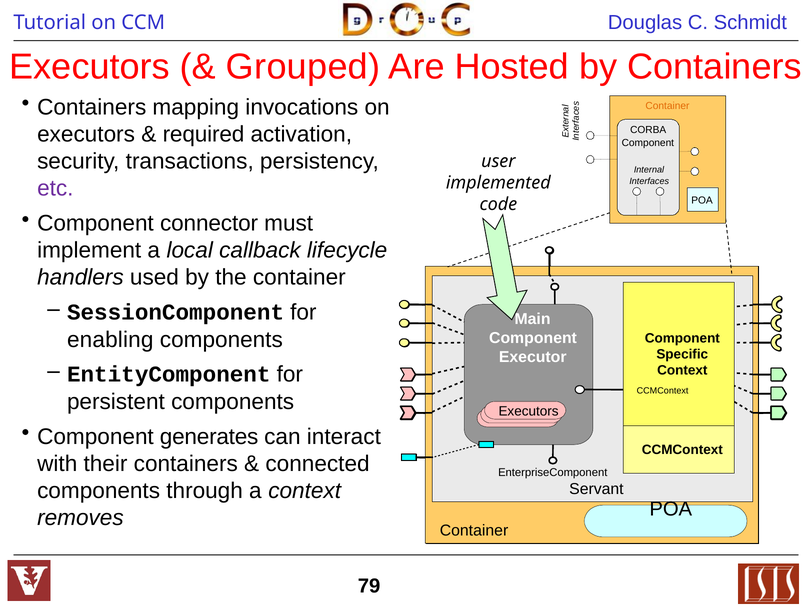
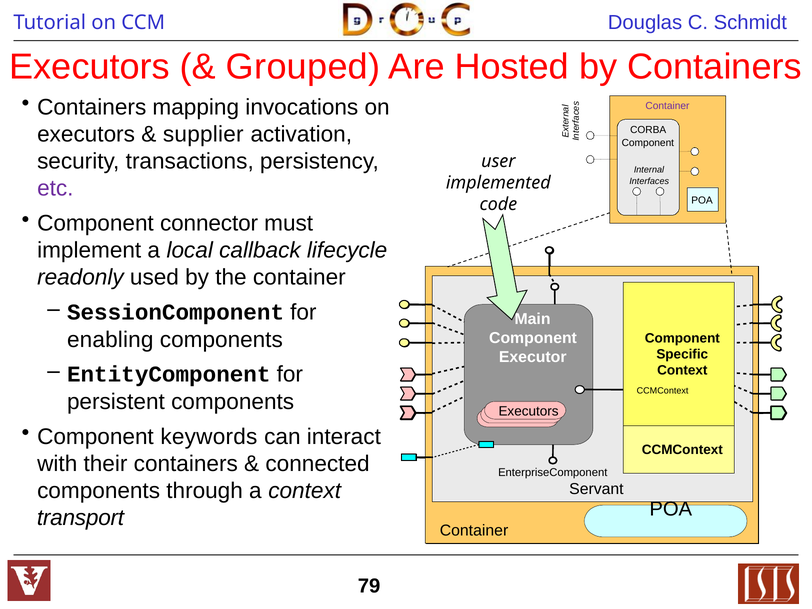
Container colour: orange -> purple (667, 106)
required: required -> supplier (203, 134)
handlers: handlers -> readonly (80, 278)
generates: generates -> keywords (209, 437)
removes: removes -> transport (81, 518)
